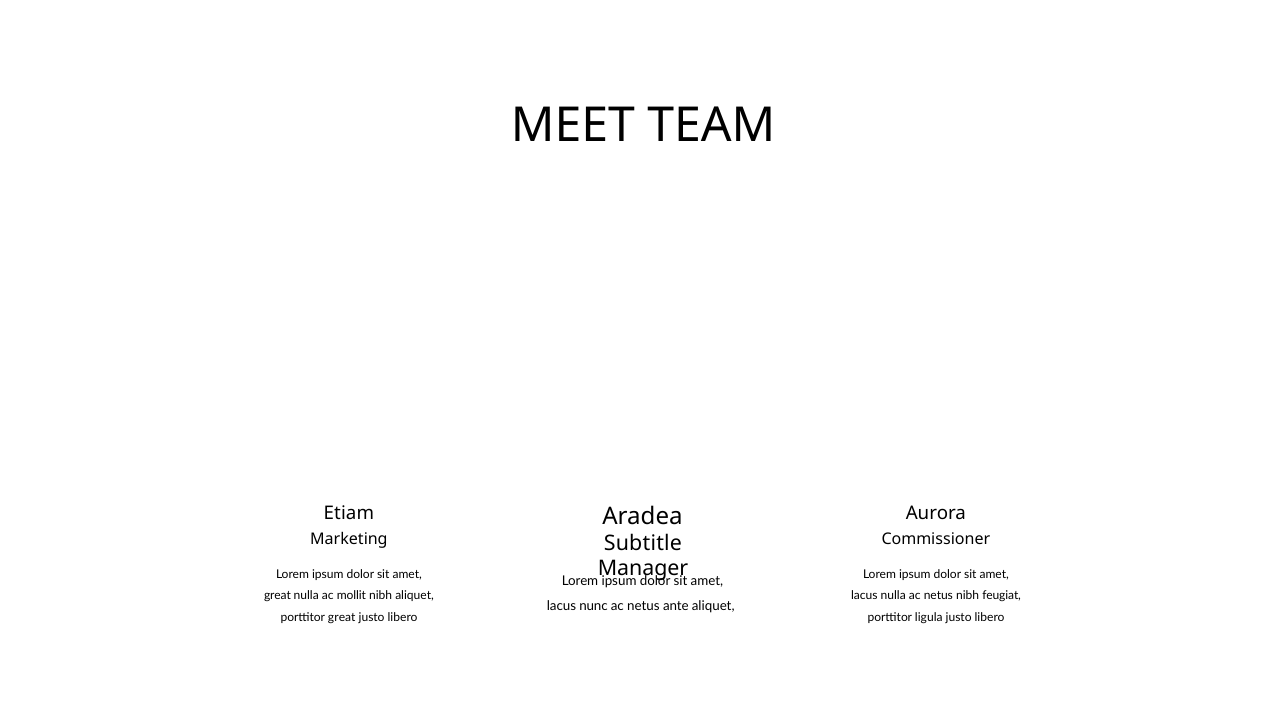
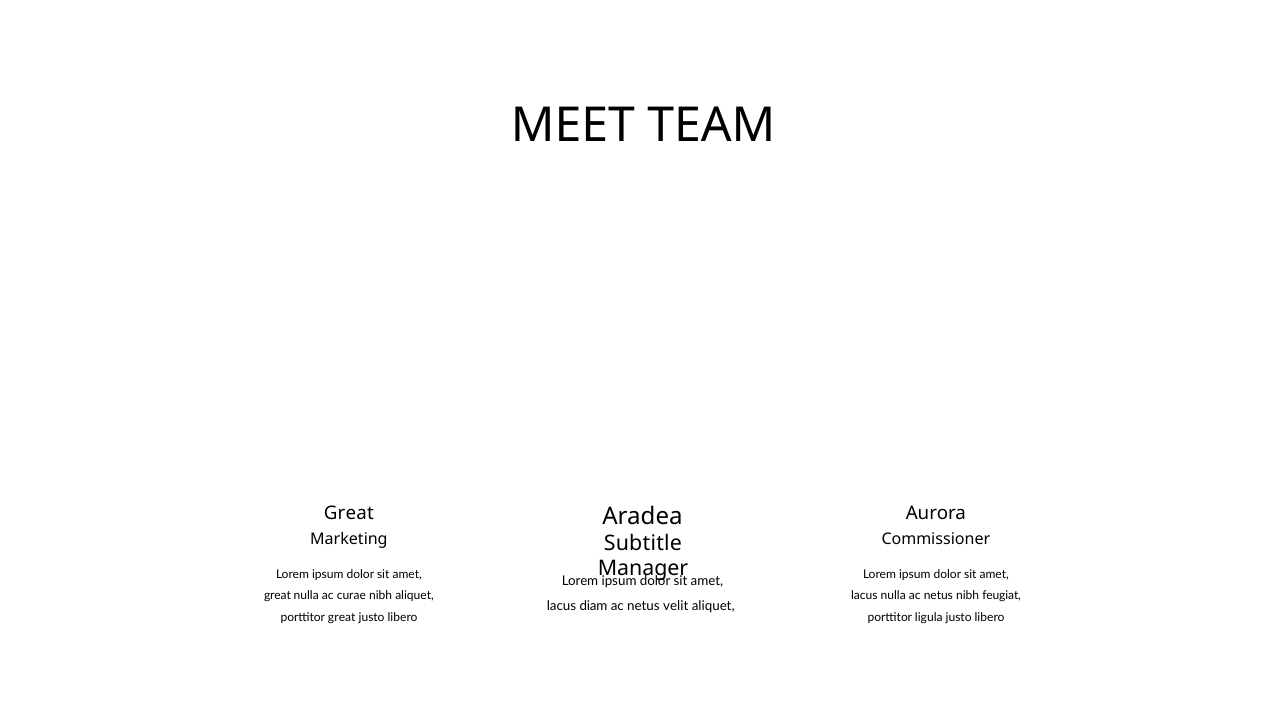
Etiam: Etiam -> Great (349, 513)
mollit: mollit -> curae (351, 596)
nunc: nunc -> diam (593, 605)
ante: ante -> velit (676, 605)
